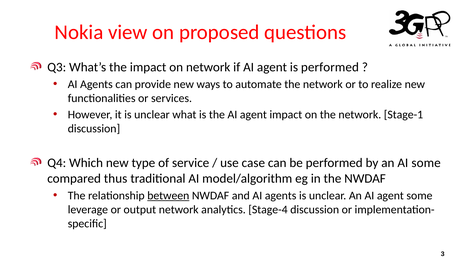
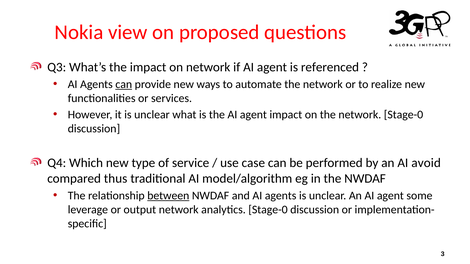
is performed: performed -> referenced (330, 67)
can underline: none -> present (124, 84)
network Stage-1: Stage-1 -> Stage-0 (404, 115)
AI some: some -> avoid (426, 163)
analytics Stage-4: Stage-4 -> Stage-0 (268, 210)
